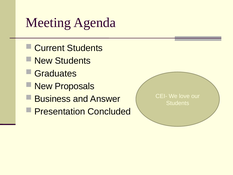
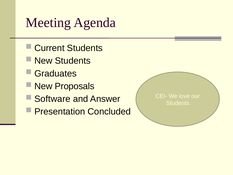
Business: Business -> Software (52, 99)
